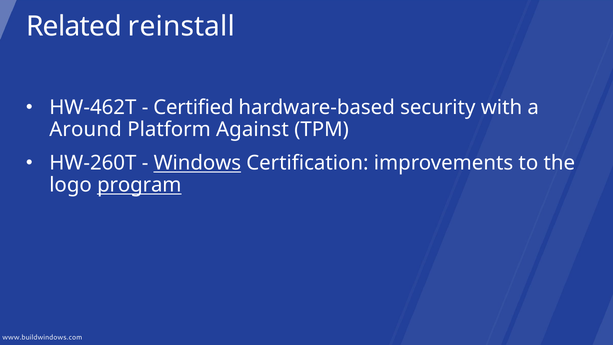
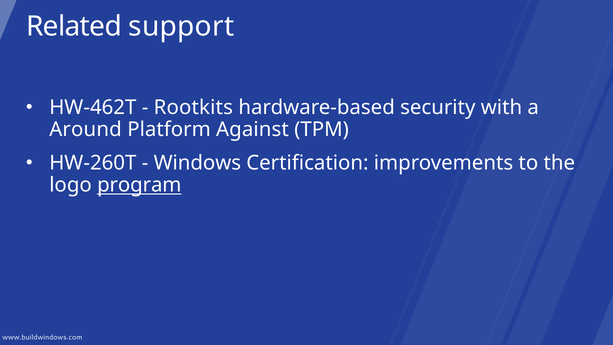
reinstall: reinstall -> support (181, 27)
Certified: Certified -> Rootkits (193, 107)
Windows underline: present -> none (197, 163)
